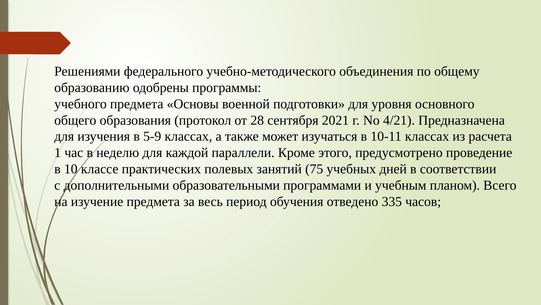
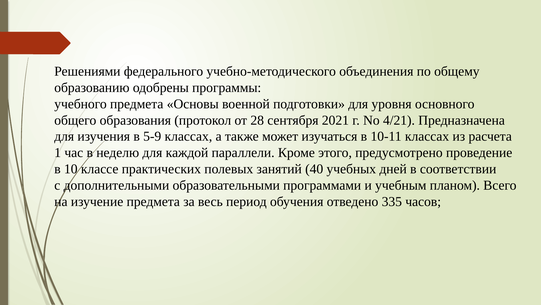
75: 75 -> 40 (314, 169)
